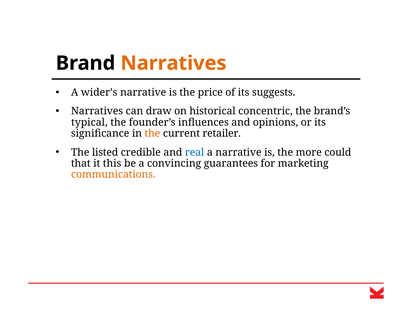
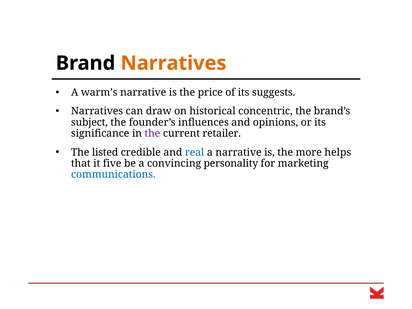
wider’s: wider’s -> warm’s (99, 92)
typical: typical -> subject (89, 122)
the colour: orange -> purple (152, 133)
could: could -> helps (338, 152)
this: this -> five (112, 163)
guarantees: guarantees -> personality (231, 163)
communications colour: orange -> blue (113, 175)
